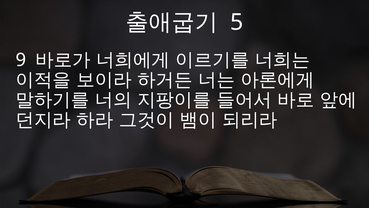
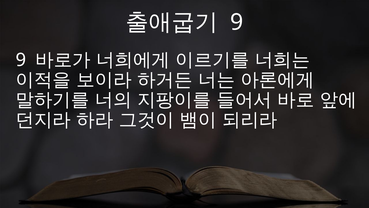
5: 5 -> 9 (237, 22)
